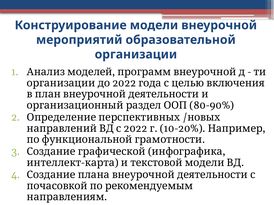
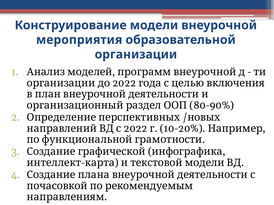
мероприятий: мероприятий -> мероприятия (79, 40)
